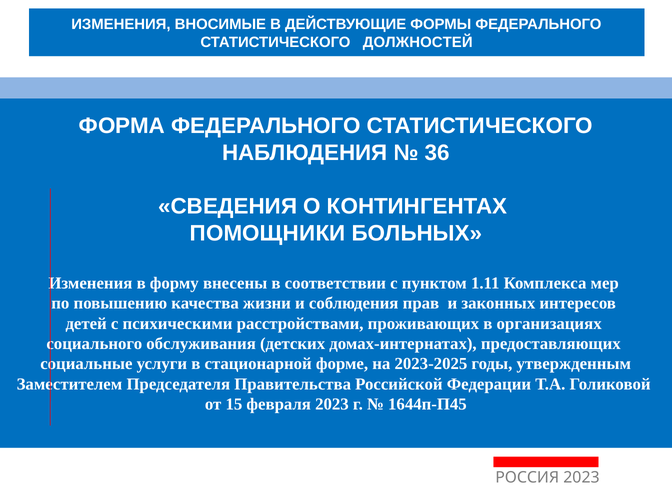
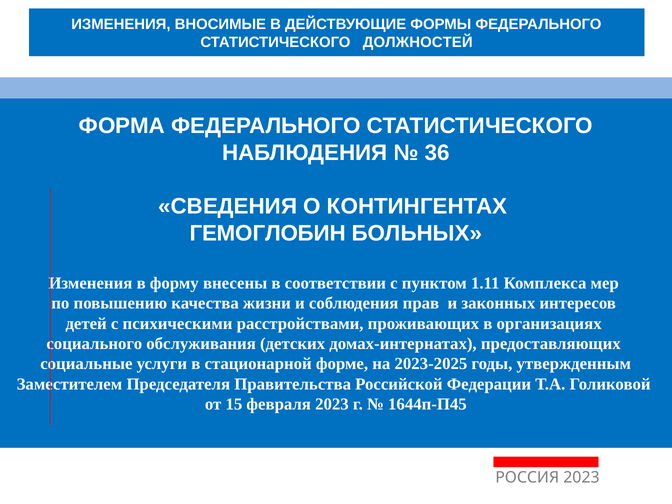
ПОМОЩНИКИ: ПОМОЩНИКИ -> ГЕМОГЛОБИН (268, 233)
